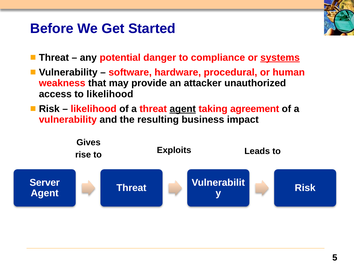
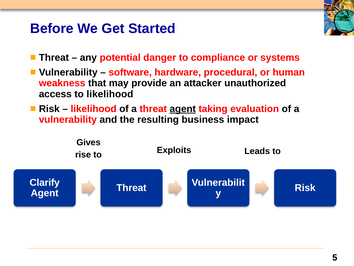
systems underline: present -> none (280, 58)
agreement: agreement -> evaluation (255, 109)
Server: Server -> Clarify (45, 182)
